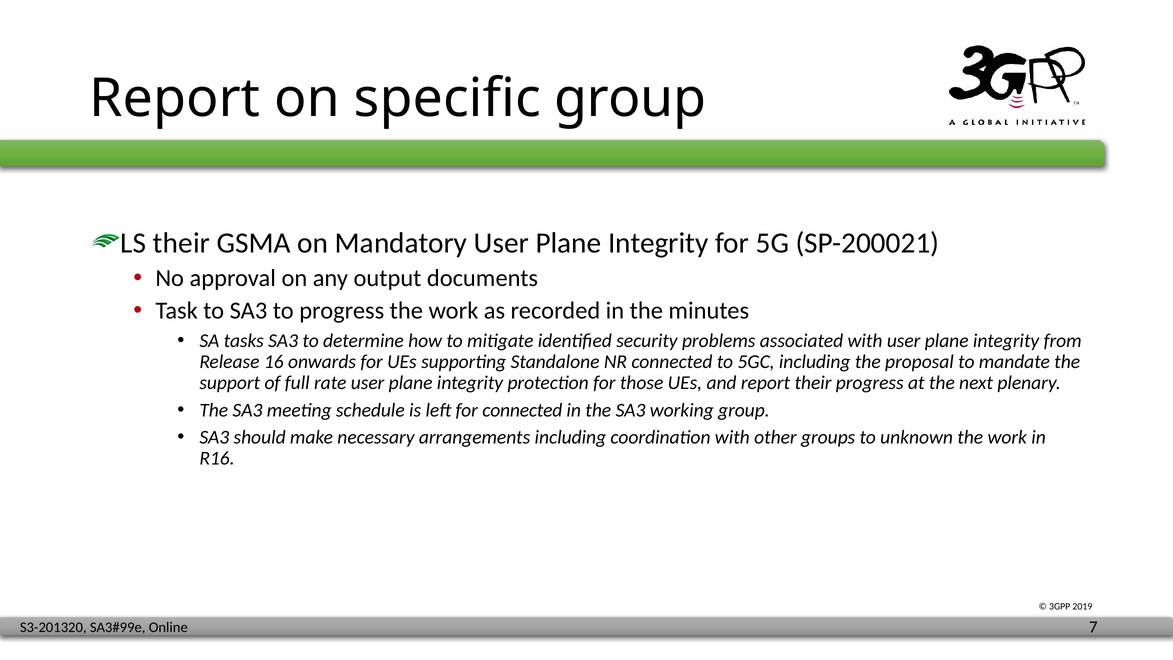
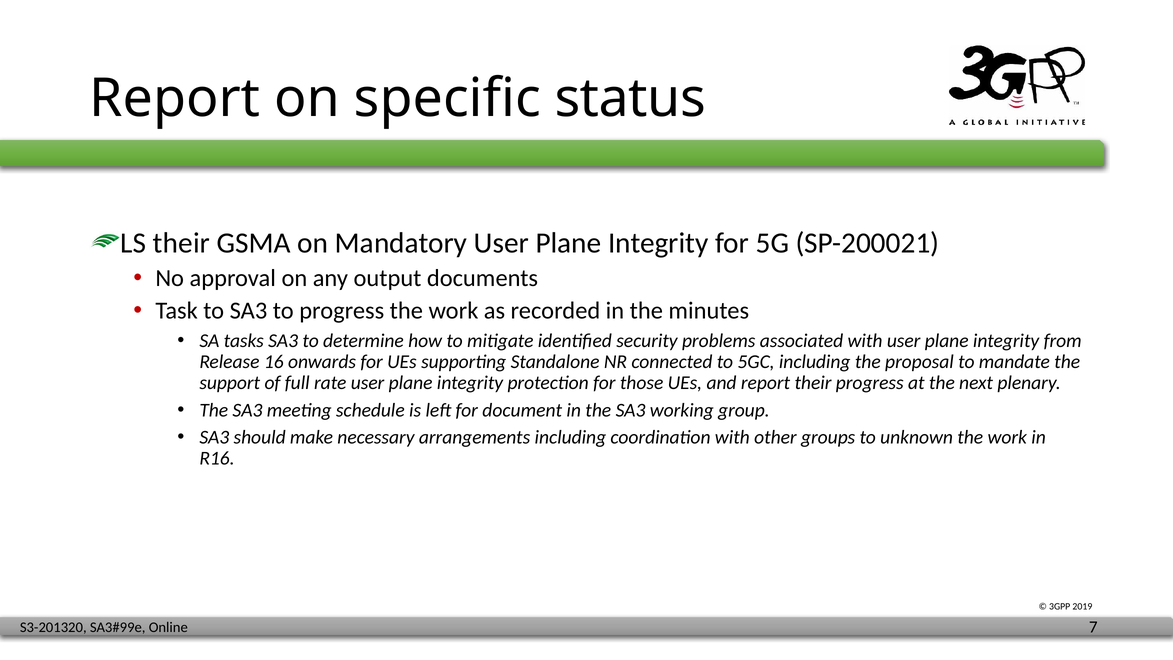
specific group: group -> status (630, 99)
for connected: connected -> document (522, 410)
